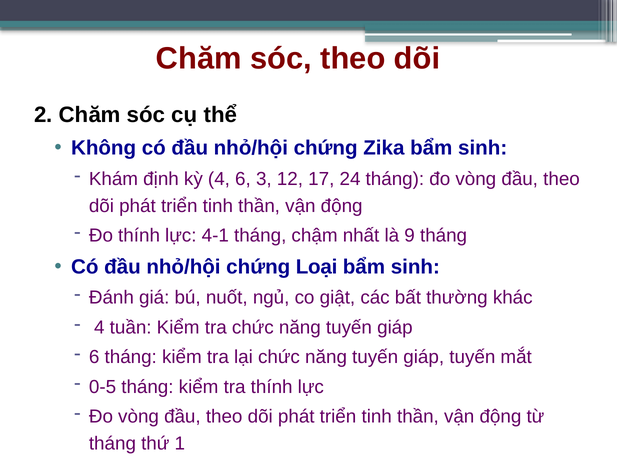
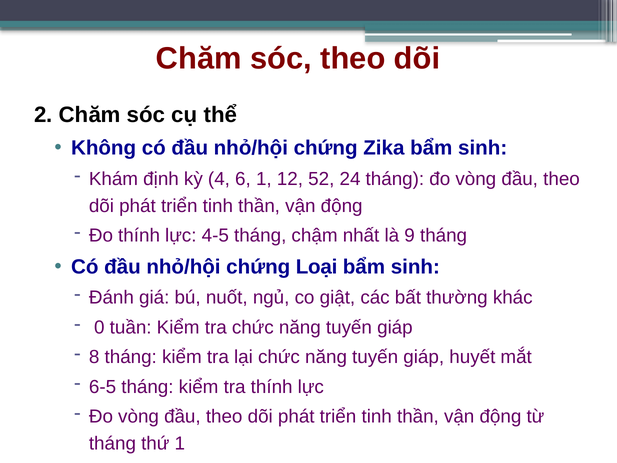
6 3: 3 -> 1 (264, 179)
17: 17 -> 52 (321, 179)
4-1: 4-1 -> 4-5 (215, 236)
4: 4 -> 0 (99, 327)
6: 6 -> 8 (94, 357)
giáp tuyến: tuyến -> huyết (472, 357)
0-5: 0-5 -> 6-5 (103, 387)
